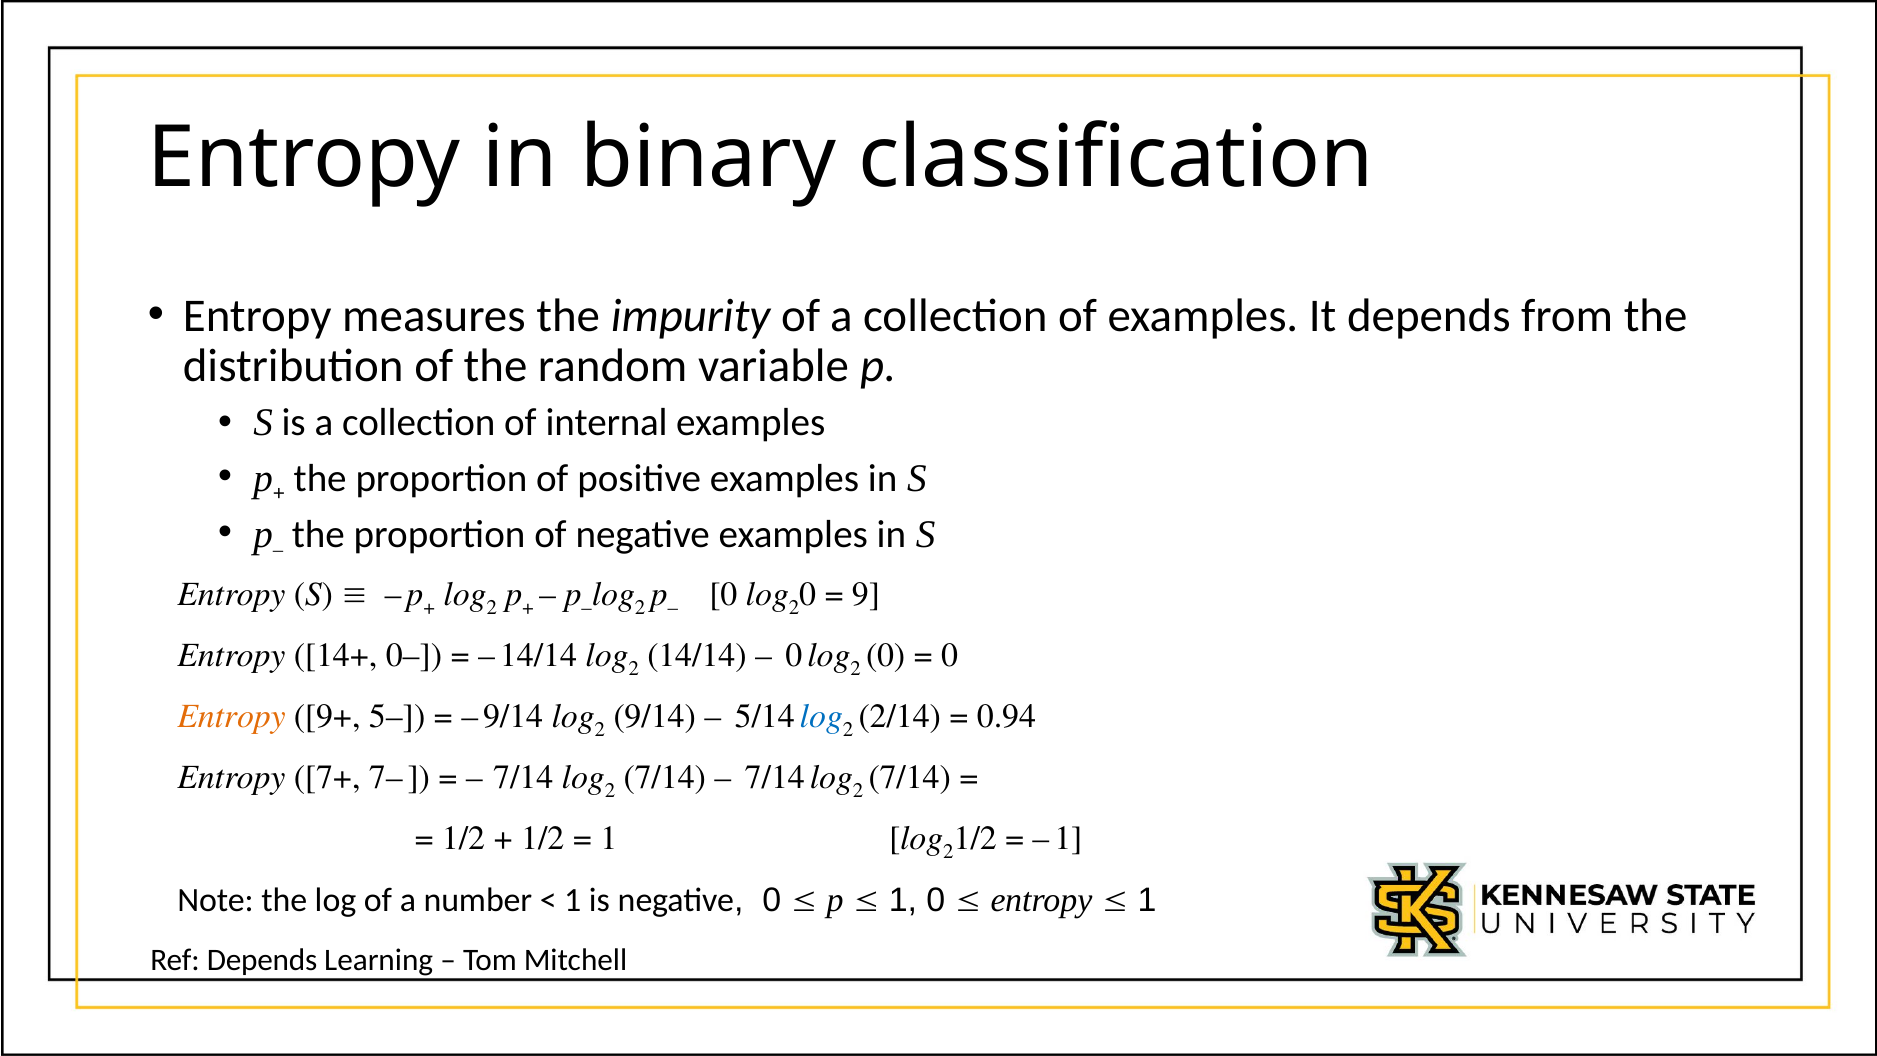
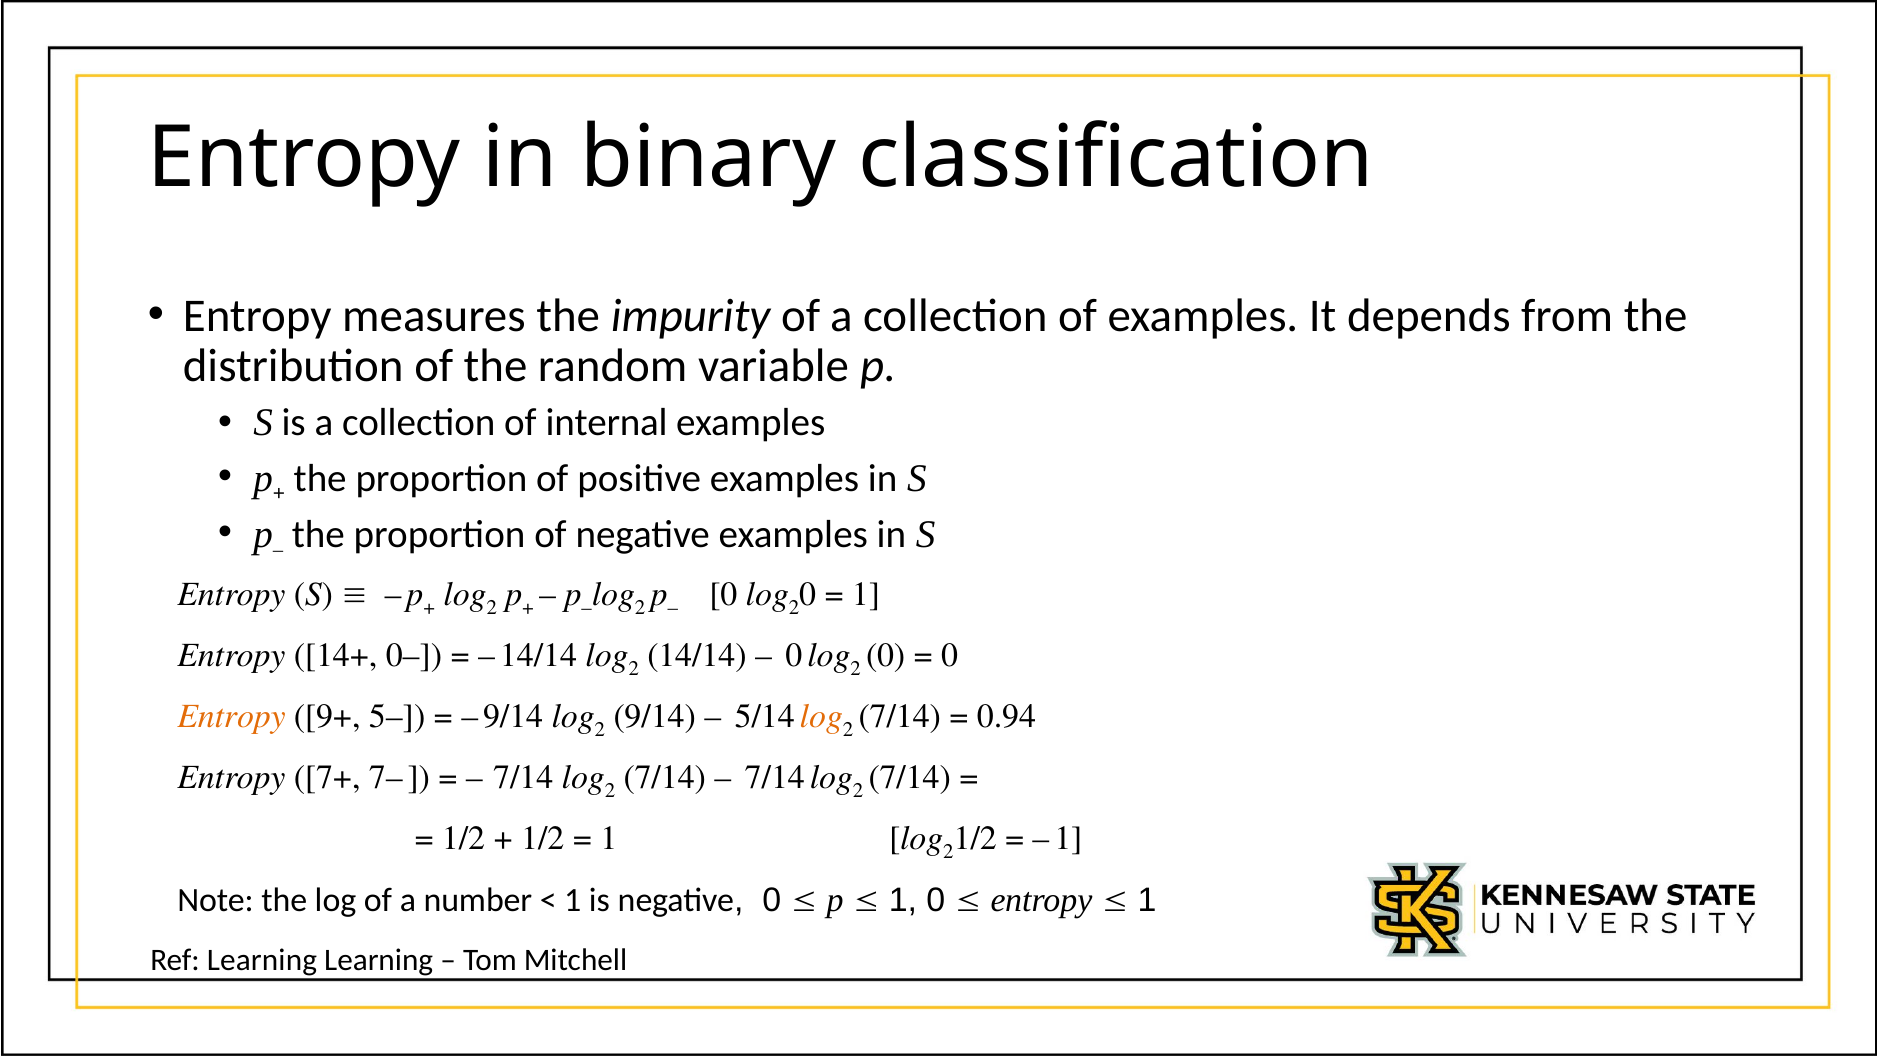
9: 9 -> 1 (866, 594)
log colour: blue -> orange (821, 716)
2/14: 2/14 -> 7/14 (900, 716)
Ref Depends: Depends -> Learning (262, 960)
